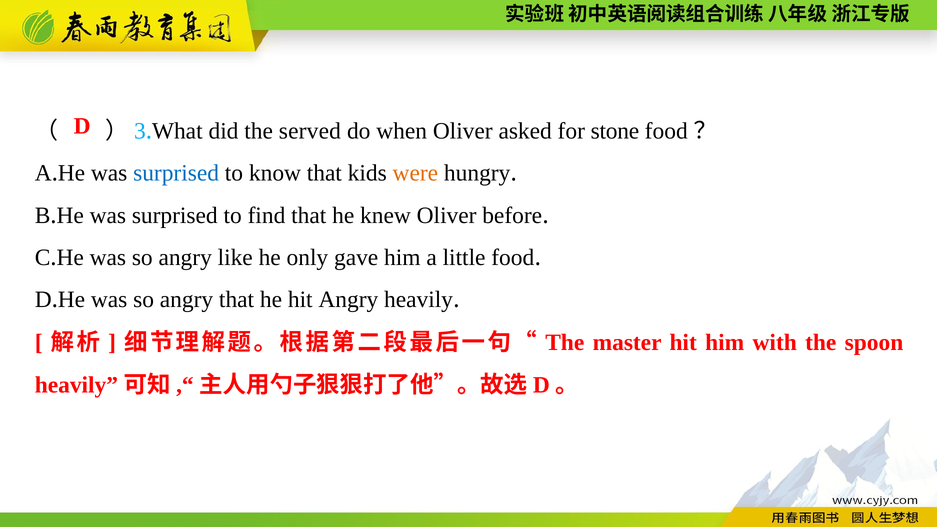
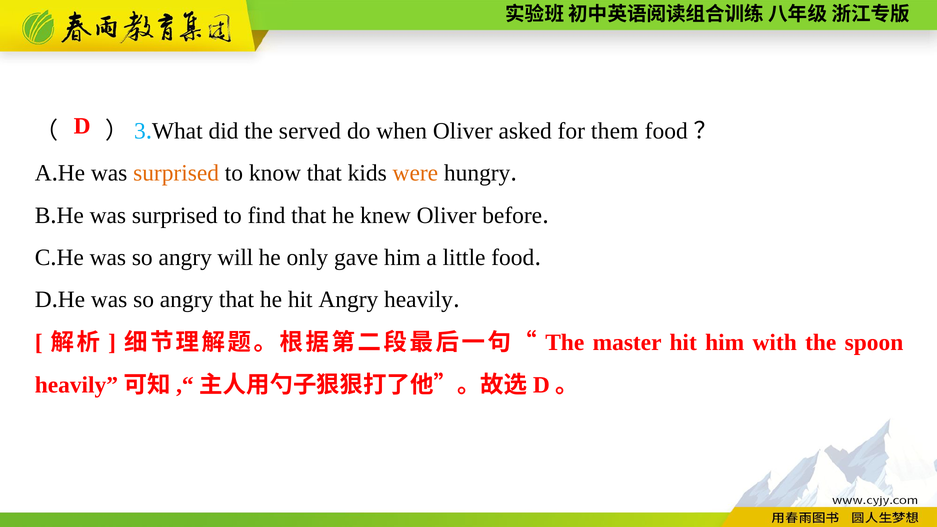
stone: stone -> them (615, 131)
surprised colour: blue -> orange (176, 173)
like: like -> will (235, 258)
